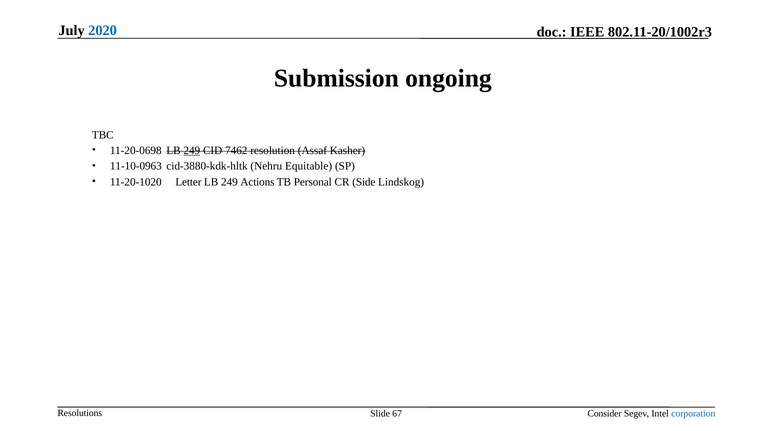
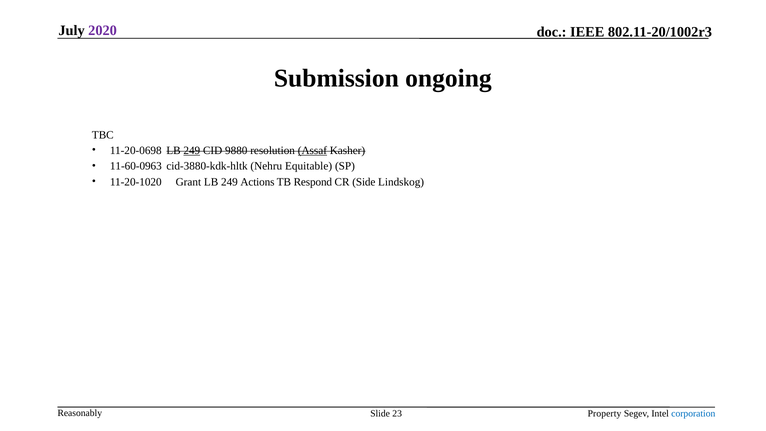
2020 colour: blue -> purple (103, 30)
7462: 7462 -> 9880 (236, 150)
Assaf underline: none -> present (312, 150)
11-10-0963: 11-10-0963 -> 11-60-0963 (136, 166)
Letter: Letter -> Grant (188, 182)
Personal: Personal -> Respond (313, 182)
Resolutions: Resolutions -> Reasonably (80, 413)
67: 67 -> 23 (397, 413)
Consider: Consider -> Property (605, 413)
